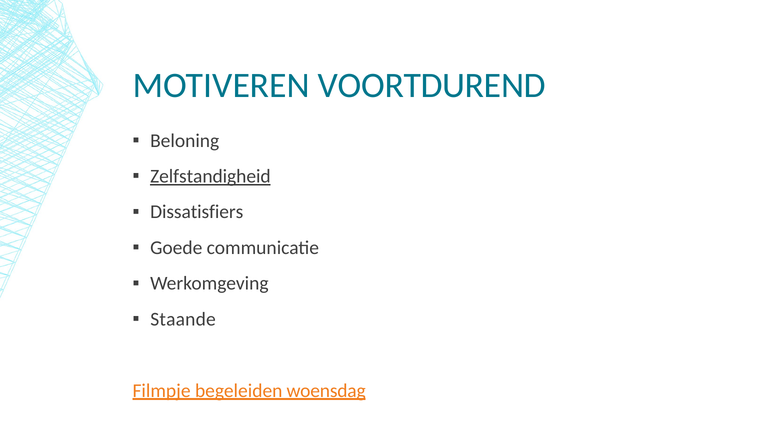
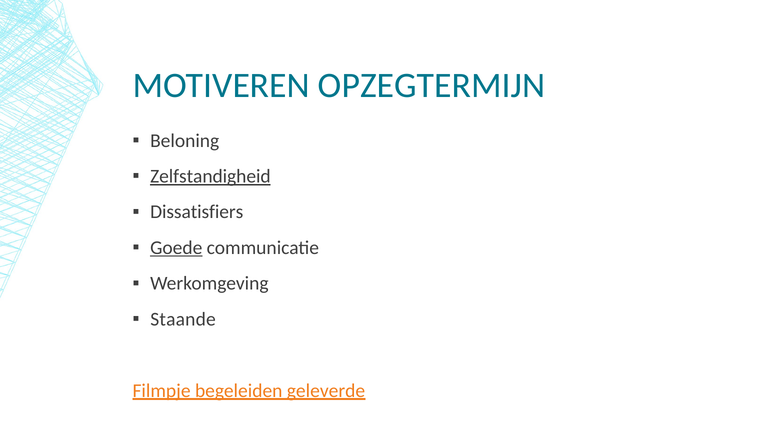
VOORTDUREND: VOORTDUREND -> OPZEGTERMIJN (432, 85)
Goede underline: none -> present (176, 248)
woensdag: woensdag -> geleverde (326, 391)
